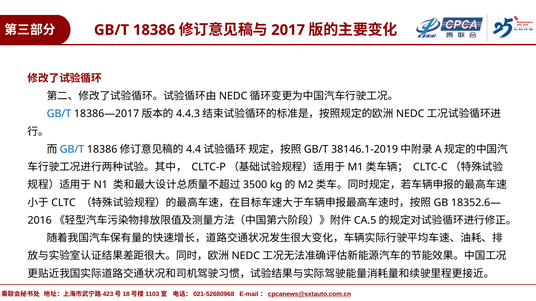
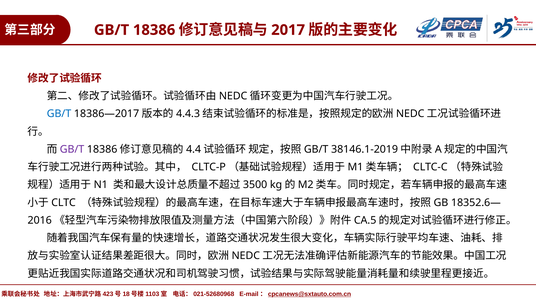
GB/T colour: blue -> purple (72, 150)
